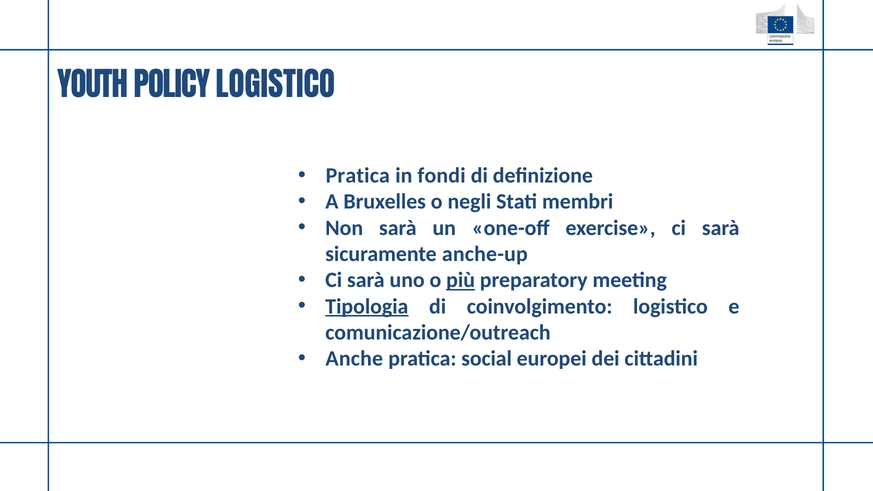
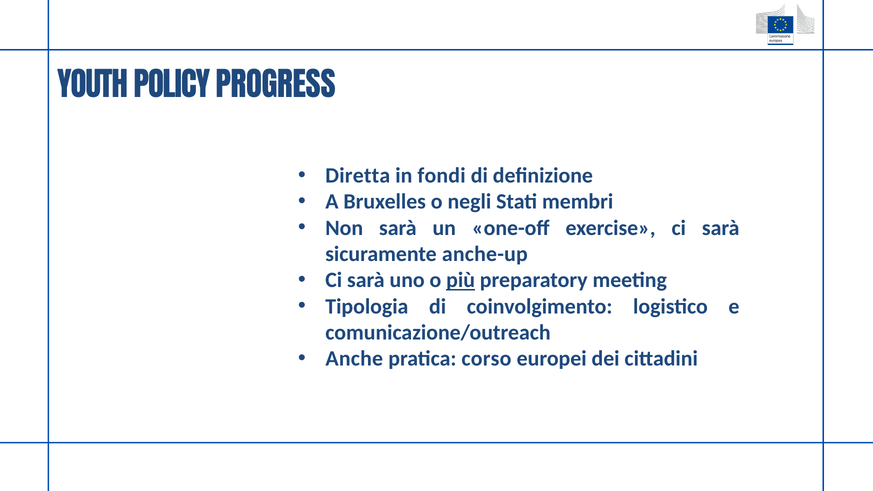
POLICY LOGISTICO: LOGISTICO -> PROGRESS (276, 87)
Pratica: Pratica -> Diretta (358, 175)
Tipologia underline: present -> none (367, 306)
social: social -> corso (486, 359)
